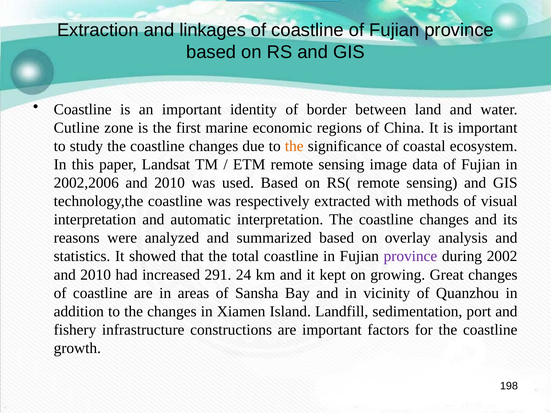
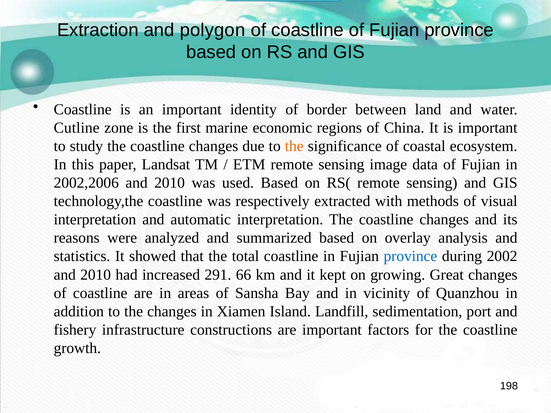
linkages: linkages -> polygon (213, 30)
province colour: purple -> blue (410, 256)
24: 24 -> 66 (244, 275)
